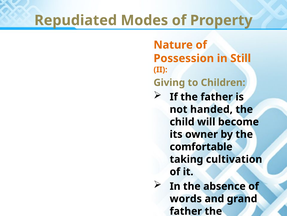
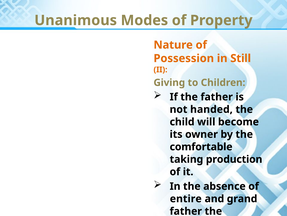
Repudiated: Repudiated -> Unanimous (76, 20)
cultivation: cultivation -> production (234, 159)
words: words -> entire (186, 198)
